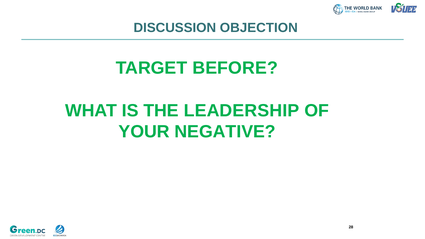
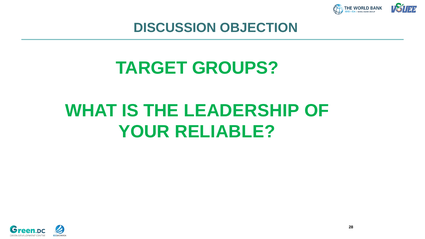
BEFORE: BEFORE -> GROUPS (235, 68)
NEGATIVE: NEGATIVE -> RELIABLE (225, 132)
